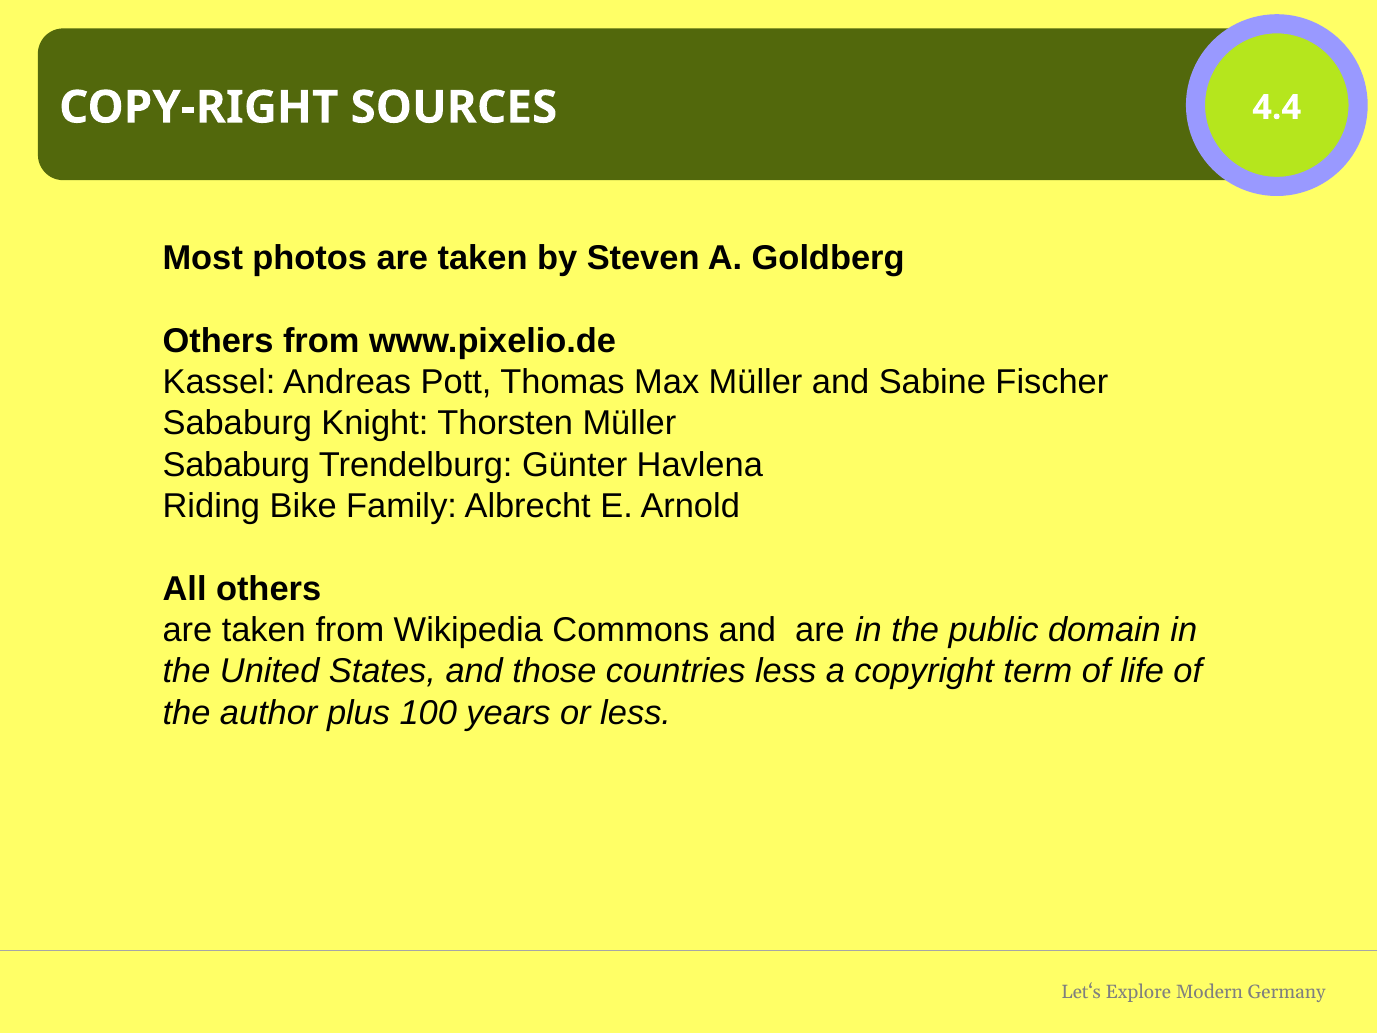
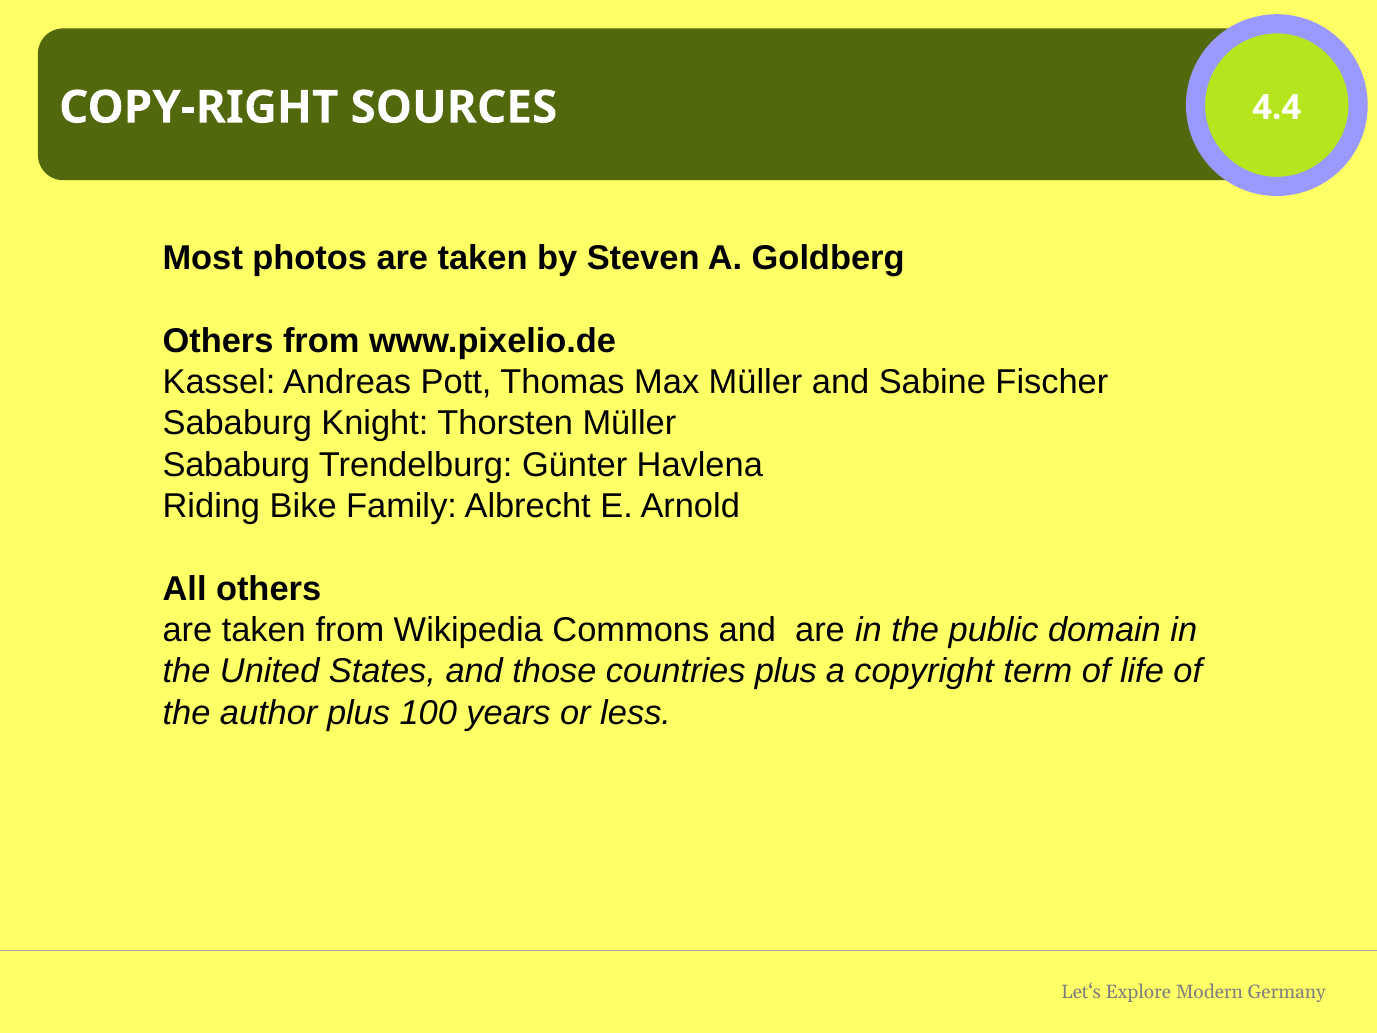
countries less: less -> plus (786, 671)
